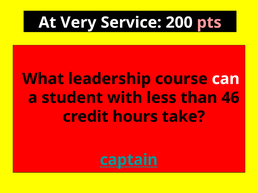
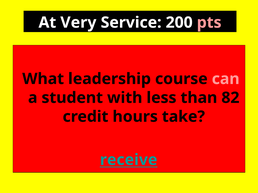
can colour: white -> pink (226, 79)
46: 46 -> 82 (230, 98)
captain: captain -> receive (129, 160)
